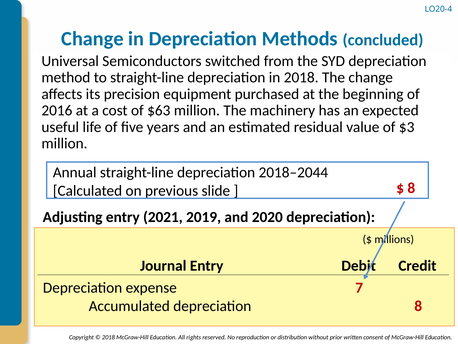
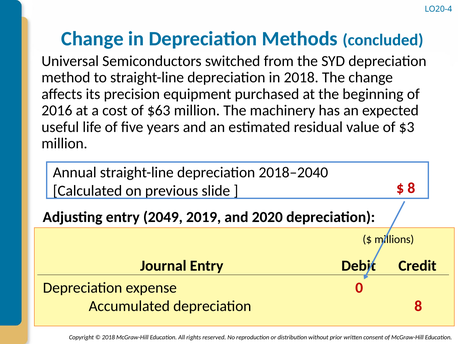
2018–2044: 2018–2044 -> 2018–2040 (293, 172)
2021: 2021 -> 2049 (163, 217)
7: 7 -> 0 (359, 287)
